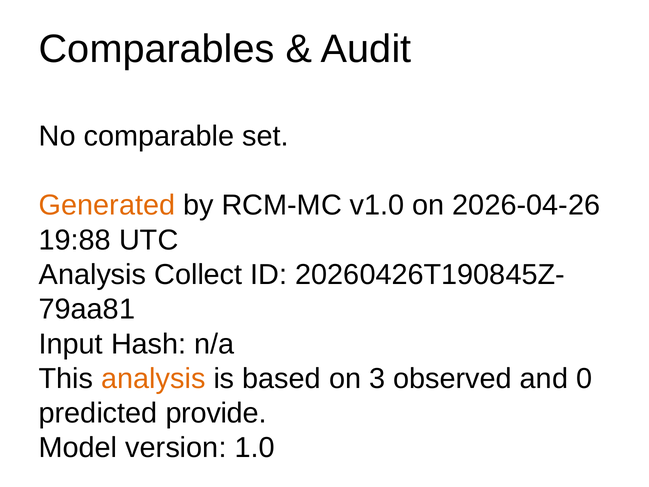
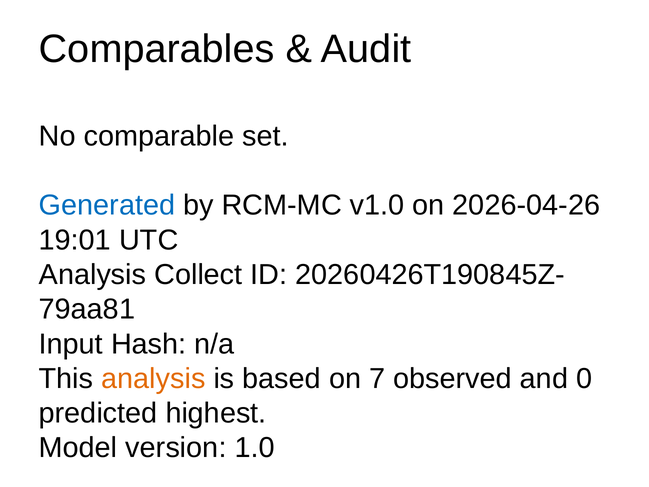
Generated colour: orange -> blue (107, 205)
19:88: 19:88 -> 19:01 (75, 240)
3: 3 -> 7 (377, 378)
provide: provide -> highest (216, 413)
